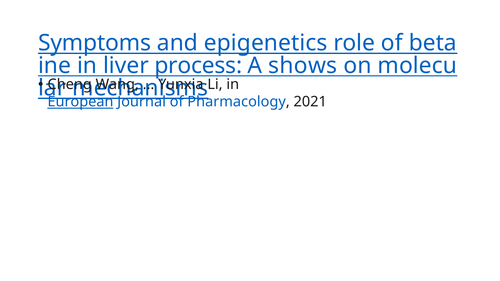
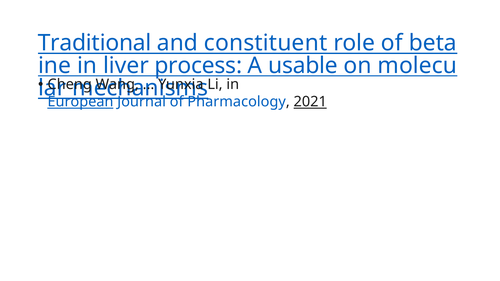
Symptoms: Symptoms -> Traditional (95, 43)
epigenetics: epigenetics -> constituent (266, 43)
shows: shows -> usable (303, 66)
2021 underline: none -> present (310, 102)
